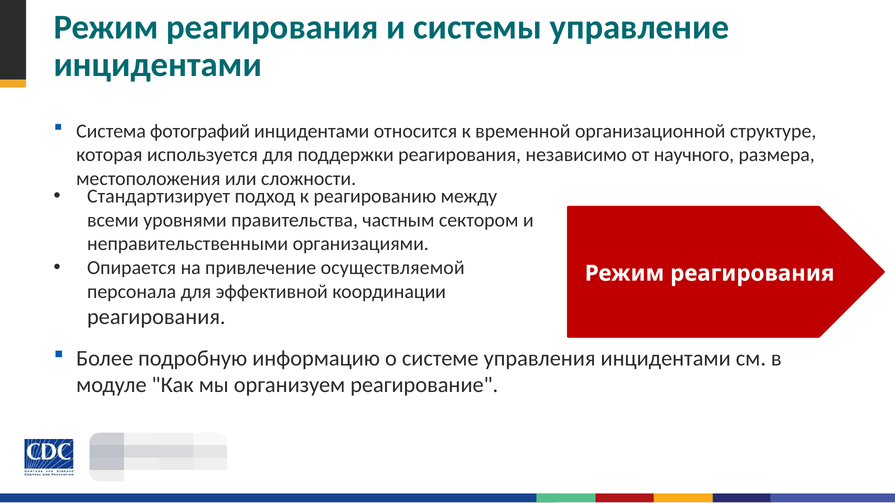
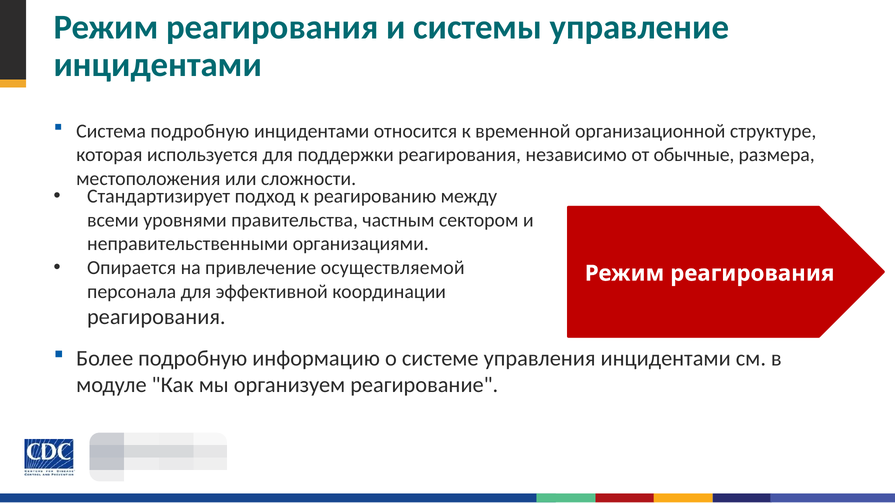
Система фотографий: фотографий -> подробную (200, 131)
научного: научного -> обычные (694, 155)
